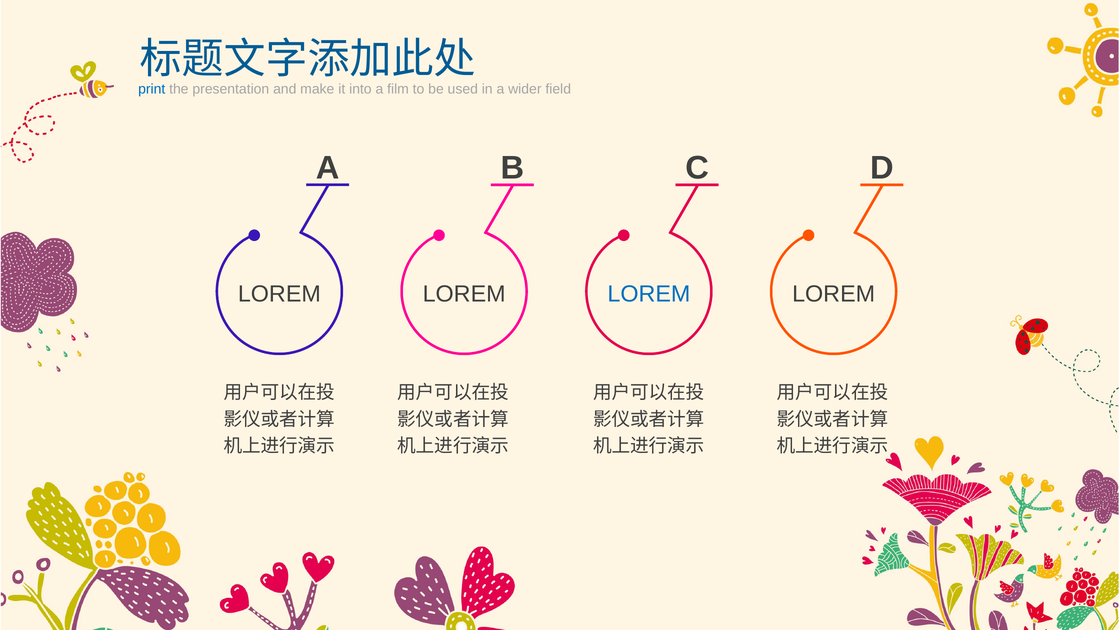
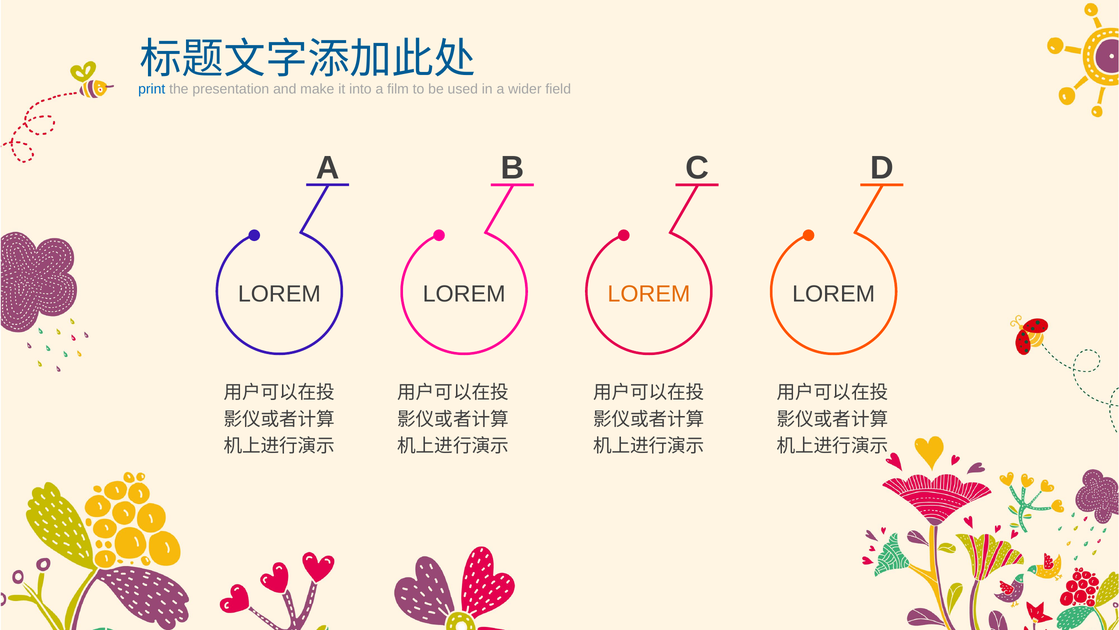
LOREM colour: blue -> orange (649, 294)
